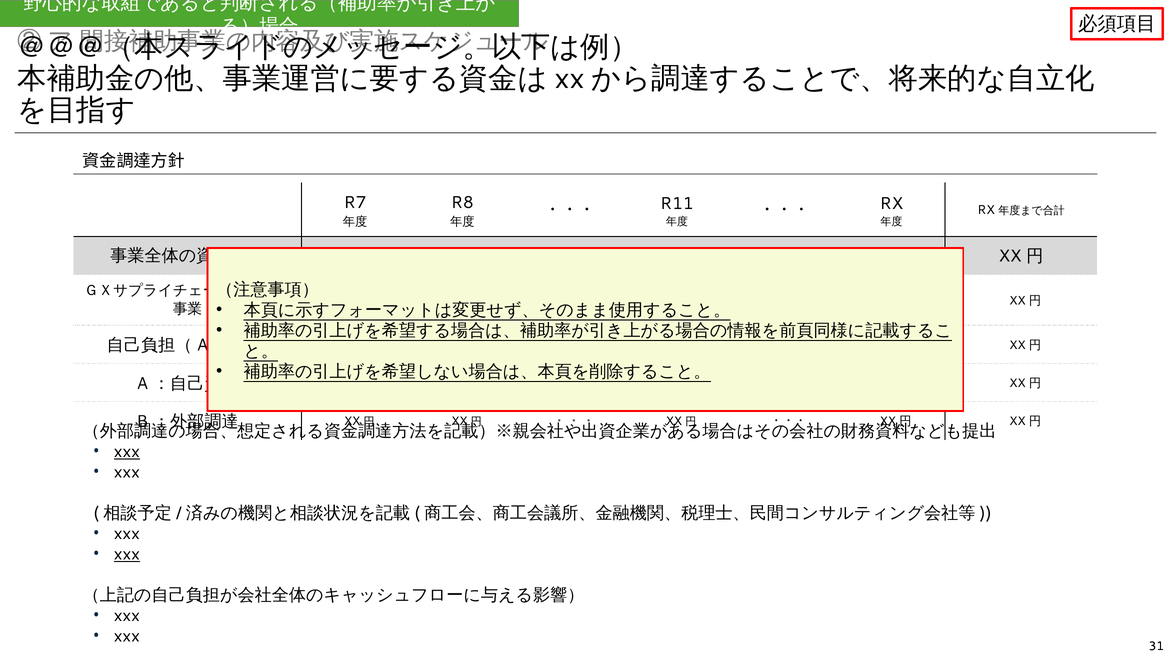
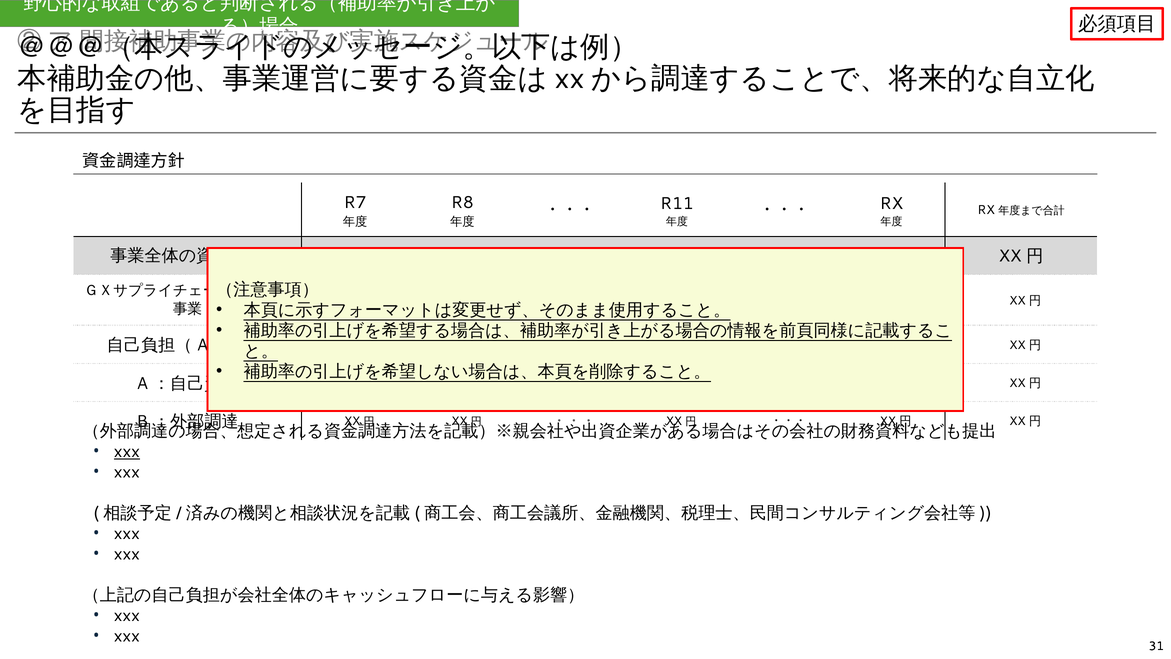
xxx underline: present -> none (127, 554)
